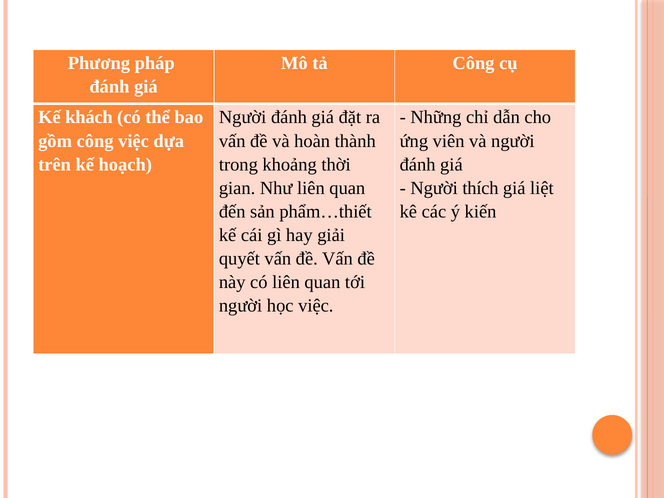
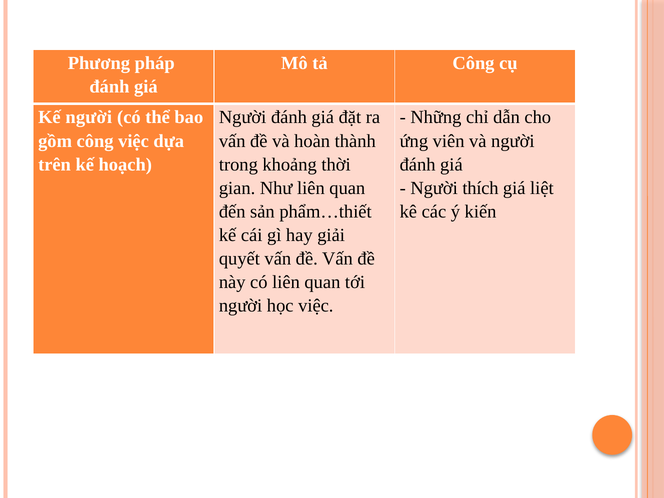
Kế khách: khách -> người (89, 117)
